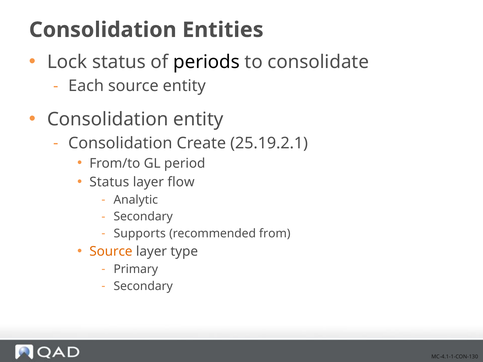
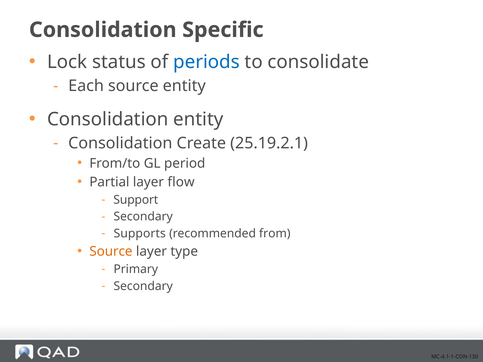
Entities: Entities -> Specific (223, 30)
periods colour: black -> blue (207, 62)
Status: Status -> Partial (109, 182)
Analytic: Analytic -> Support (136, 200)
